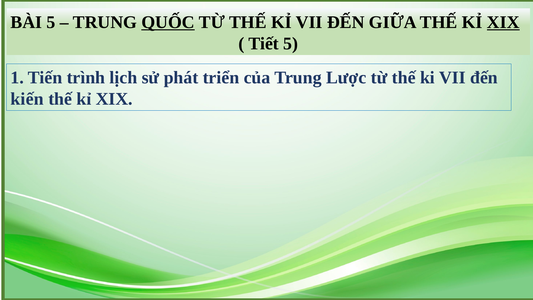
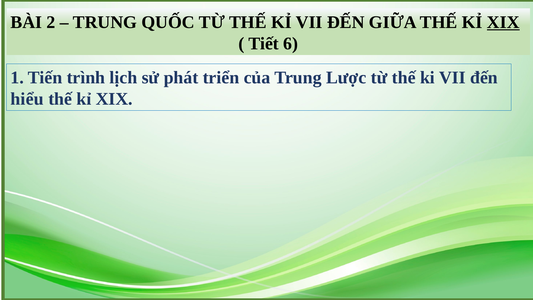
BÀI 5: 5 -> 2 (51, 22)
QUỐC underline: present -> none (168, 22)
Tiết 5: 5 -> 6 (291, 44)
kiến: kiến -> hiểu (27, 99)
